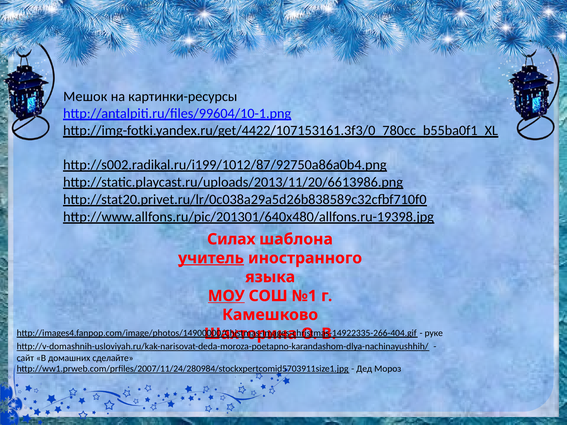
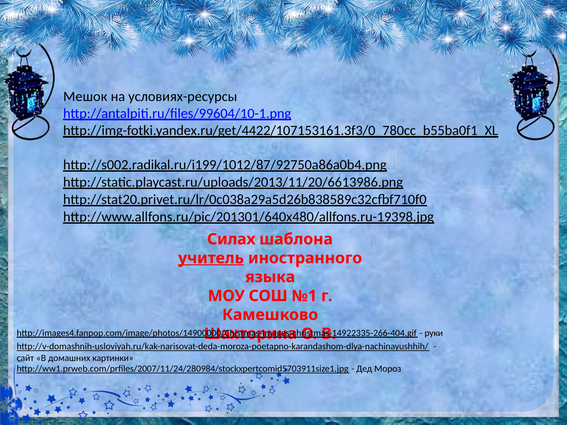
картинки-ресурсы: картинки-ресурсы -> условиях-ресурсы (183, 96)
МОУ underline: present -> none (226, 296)
руке: руке -> руки (434, 333)
сделайте: сделайте -> картинки (113, 358)
